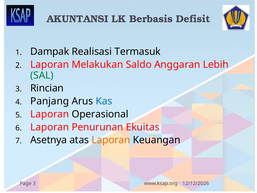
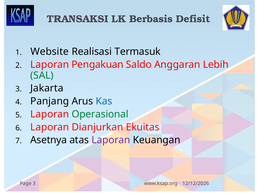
AKUNTANSI: AKUNTANSI -> TRANSAKSI (77, 19)
Dampak: Dampak -> Website (50, 52)
Melakukan: Melakukan -> Pengakuan (98, 64)
Rincian: Rincian -> Jakarta (47, 88)
Operasional colour: black -> green (100, 114)
Penurunan: Penurunan -> Dianjurkan (97, 127)
Laporan colour: orange -> purple (111, 140)
